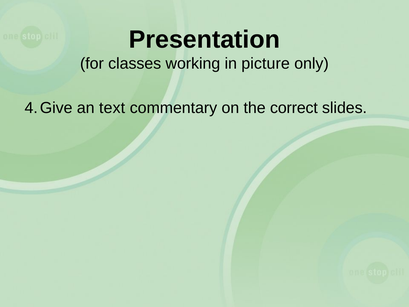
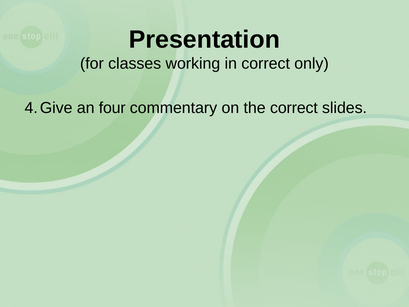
in picture: picture -> correct (266, 63)
text: text -> four (112, 108)
